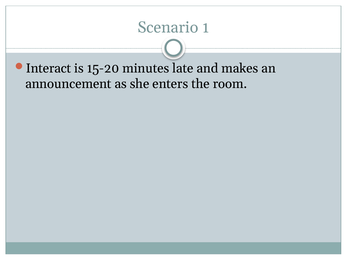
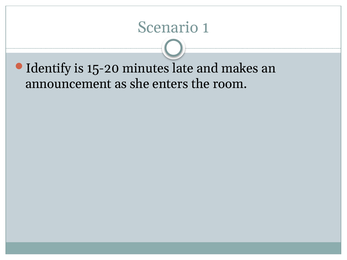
Interact: Interact -> Identify (49, 68)
